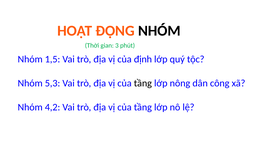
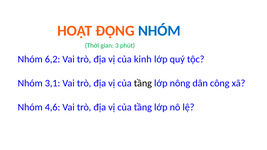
NHÓM colour: black -> blue (159, 31)
1,5: 1,5 -> 6,2 (53, 59)
định: định -> kinh (143, 59)
5,3: 5,3 -> 3,1 (53, 83)
4,2: 4,2 -> 4,6 (53, 107)
